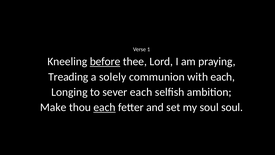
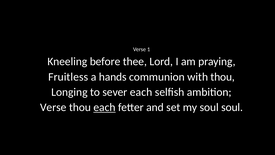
before underline: present -> none (105, 61)
Treading: Treading -> Fruitless (68, 77)
solely: solely -> hands (113, 77)
with each: each -> thou (223, 77)
Make: Make -> Verse (53, 107)
